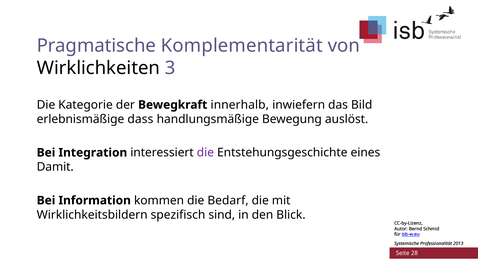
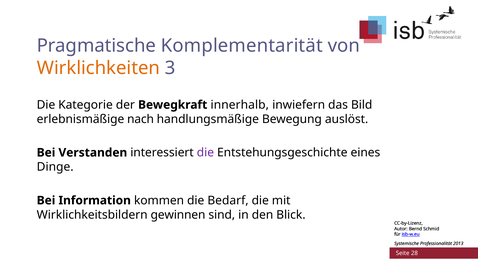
Wirklichkeiten colour: black -> orange (98, 68)
dass: dass -> nach (141, 119)
Integration: Integration -> Verstanden (93, 153)
Damit: Damit -> Dinge (55, 167)
spezifisch: spezifisch -> gewinnen (178, 215)
